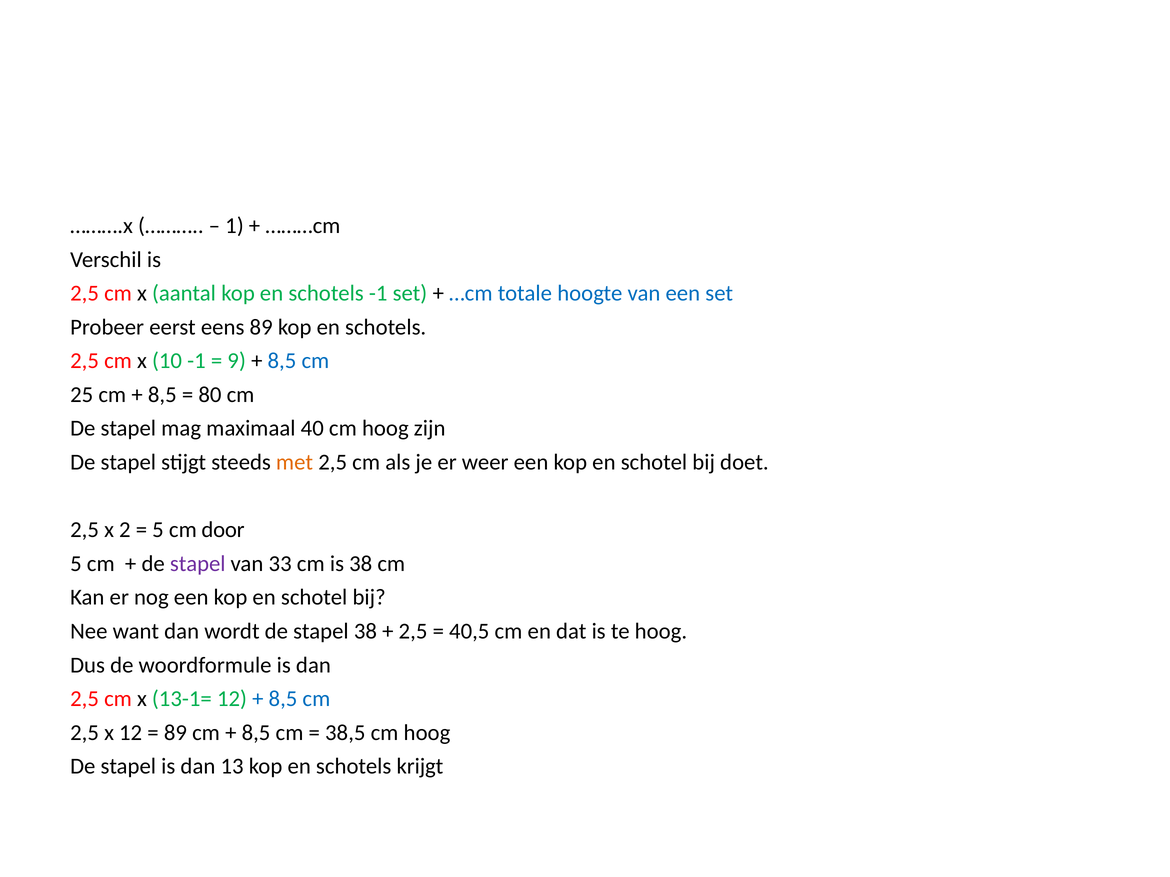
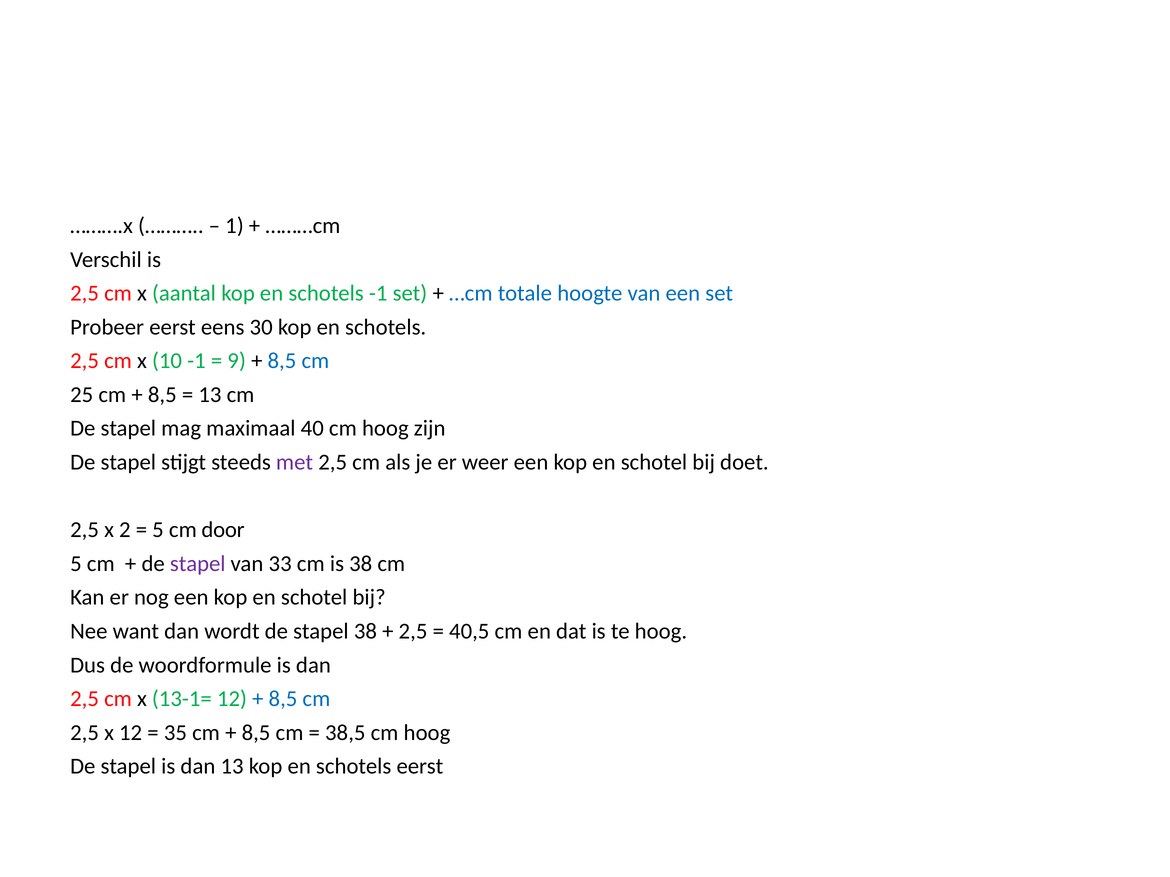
eens 89: 89 -> 30 (261, 327)
80: 80 -> 13 (210, 395)
met colour: orange -> purple (295, 463)
89: 89 -> 35 (175, 733)
schotels krijgt: krijgt -> eerst (420, 767)
